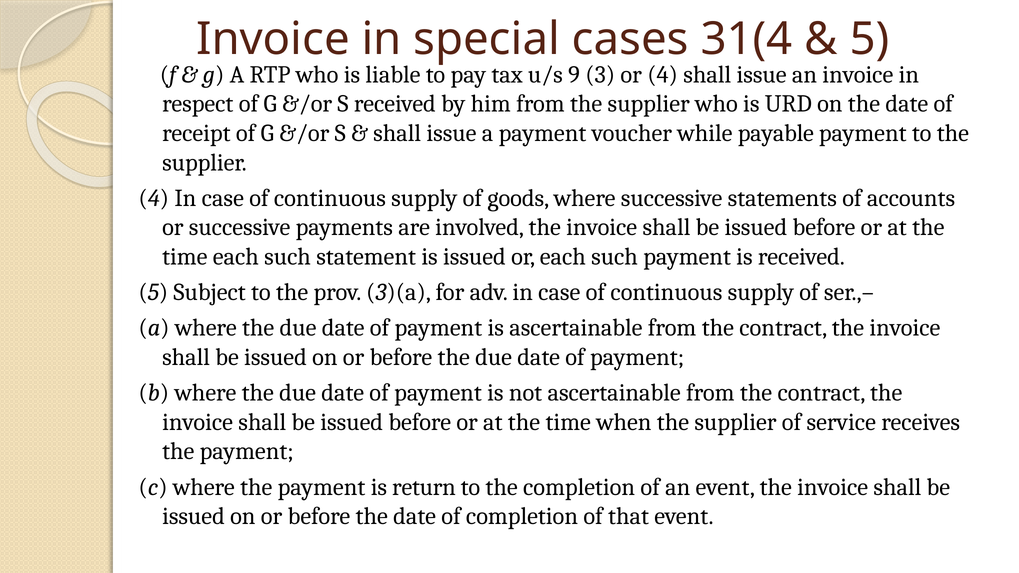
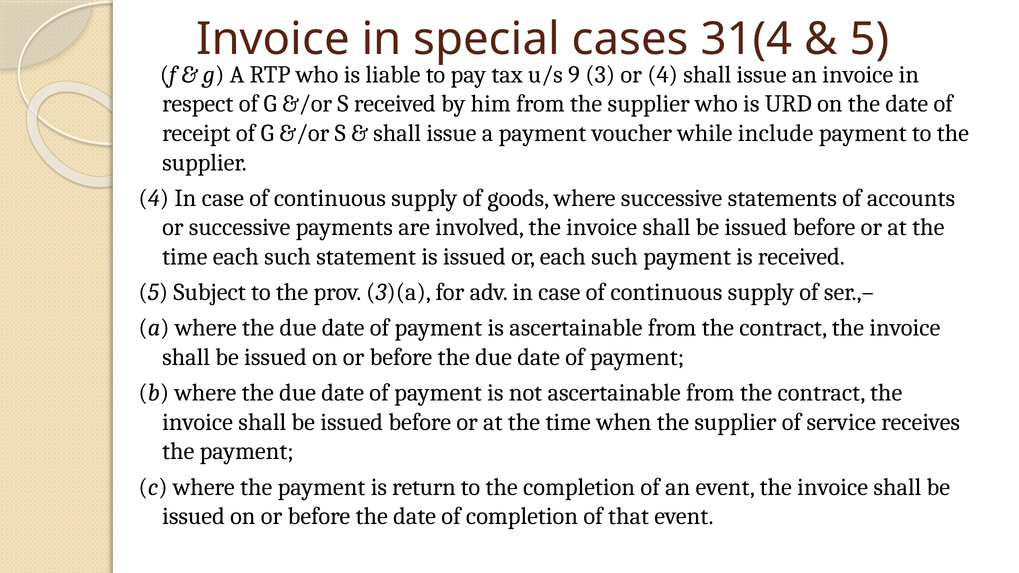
payable: payable -> include (776, 133)
